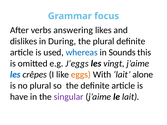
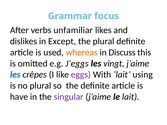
answering: answering -> unfamiliar (73, 30)
During: During -> Except (62, 41)
whereas colour: blue -> orange (82, 52)
Sounds: Sounds -> Discuss (122, 52)
eggs colour: orange -> purple (81, 75)
alone: alone -> using (143, 75)
